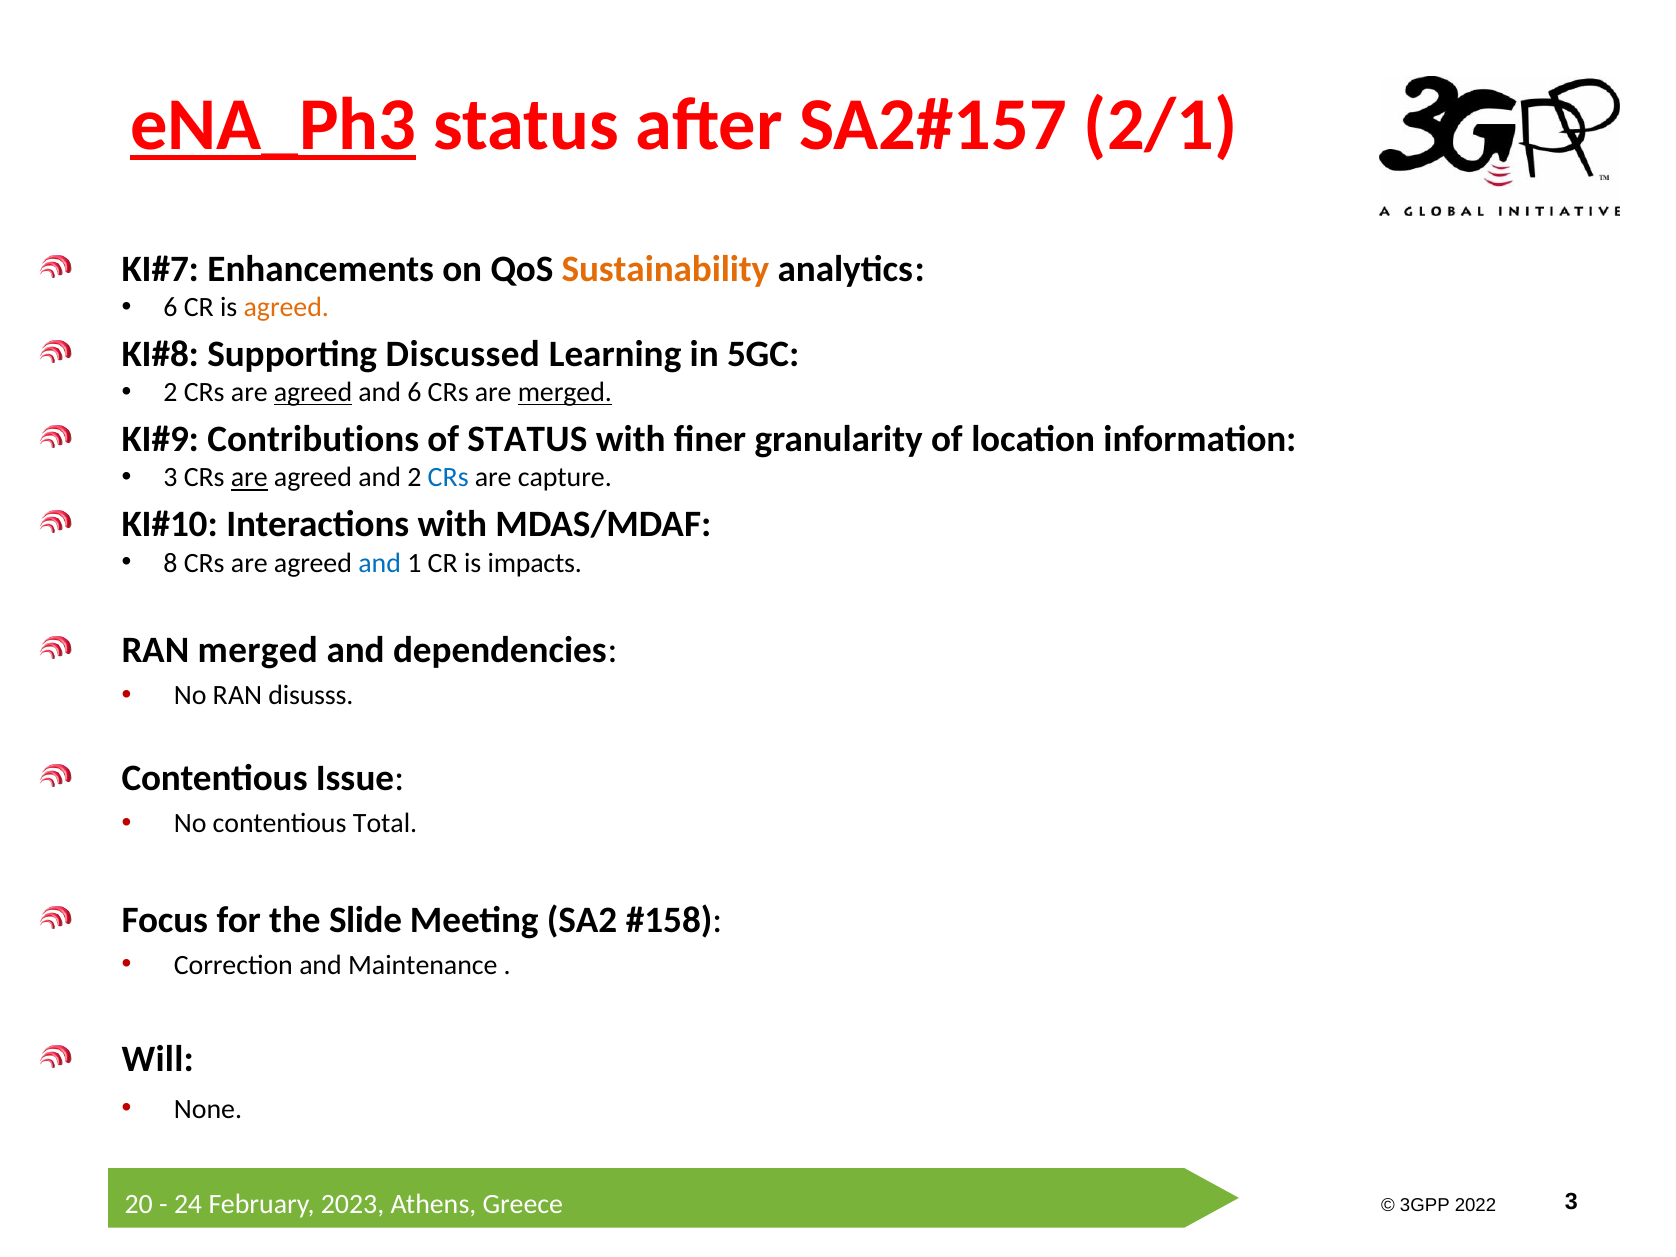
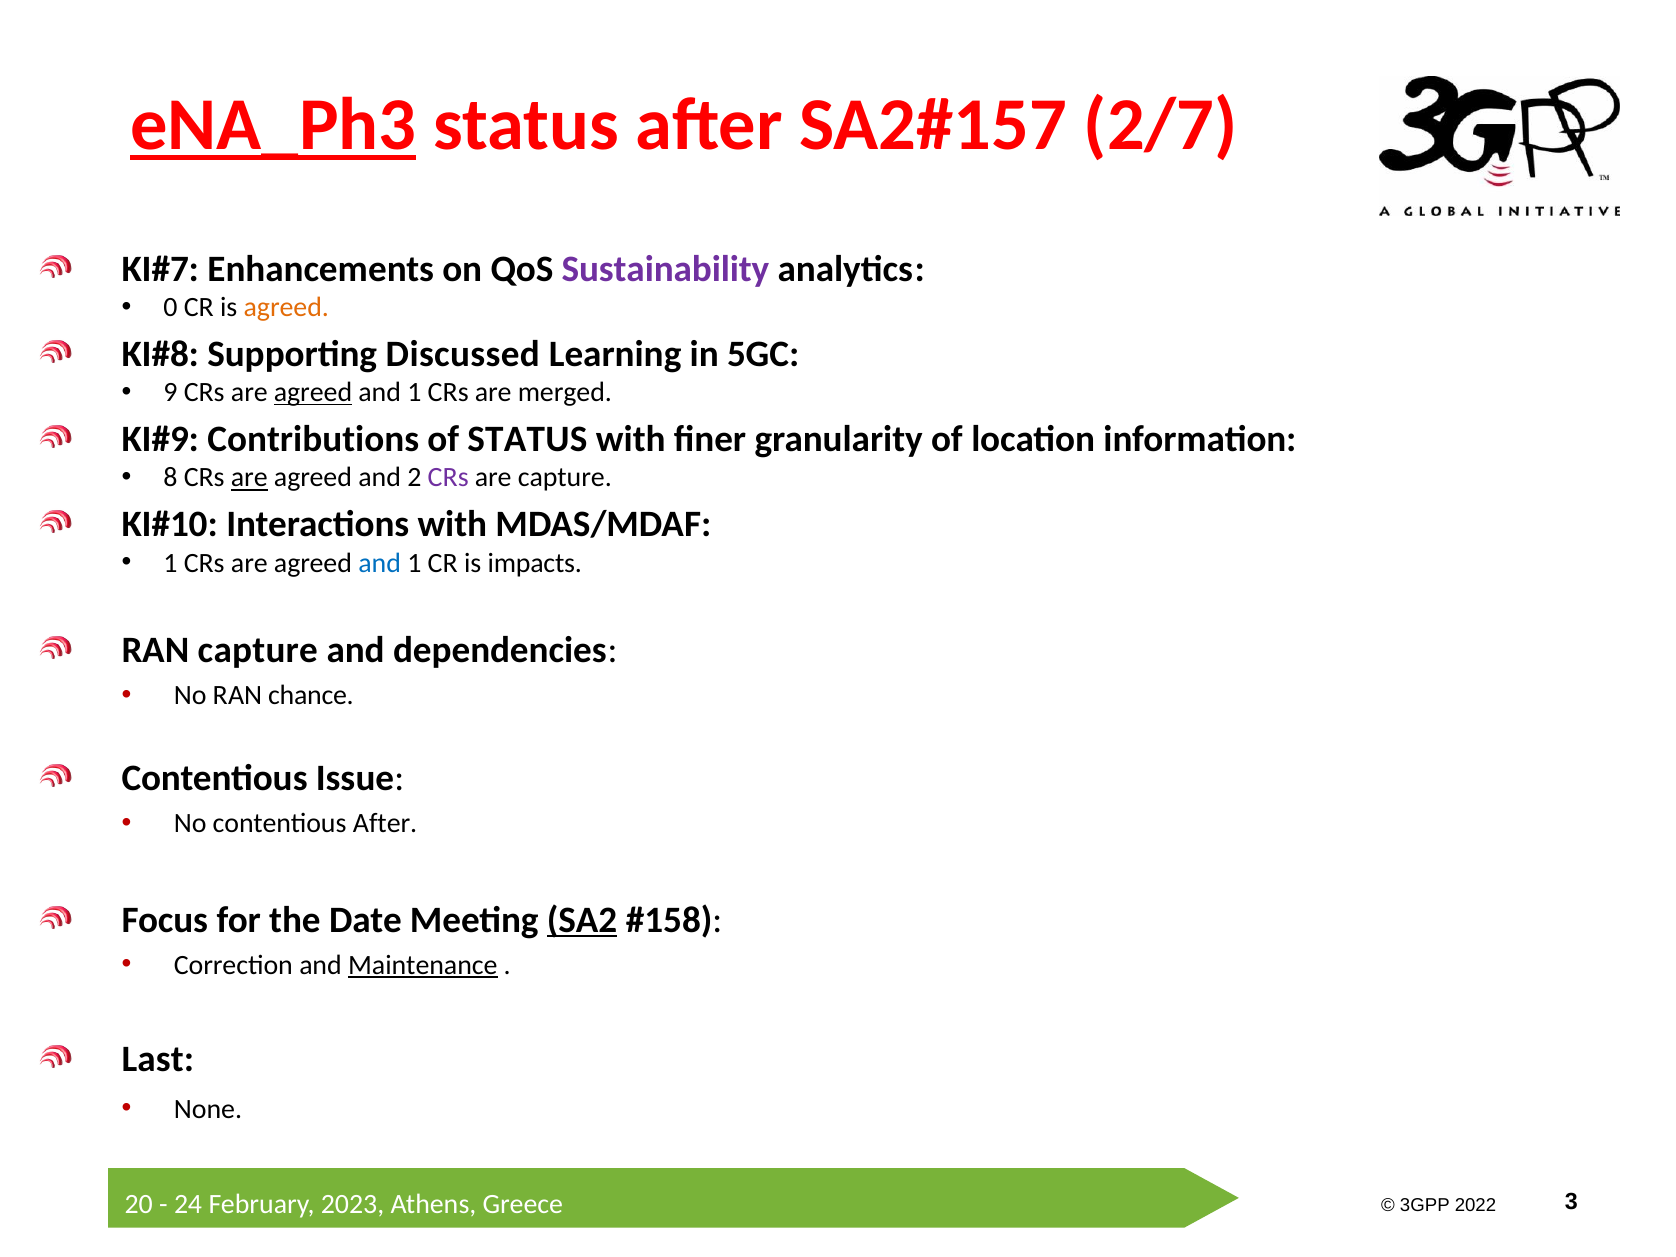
2/1: 2/1 -> 2/7 (1161, 125)
Sustainability colour: orange -> purple (665, 269)
6: 6 -> 0 (171, 307)
2: 2 -> 9 (171, 393)
6: 6 -> 1 (414, 393)
merged underline: present -> none (565, 393)
3: 3 -> 8 (171, 478)
CRs colour: blue -> purple (448, 478)
8: 8 -> 1 (171, 563)
RAN merged: merged -> capture (258, 650)
disusss: disusss -> chance (311, 696)
contentious Total: Total -> After (385, 824)
Slide: Slide -> Date (365, 920)
SA2 underline: none -> present (582, 920)
Maintenance underline: none -> present (423, 965)
Will: Will -> Last (158, 1059)
